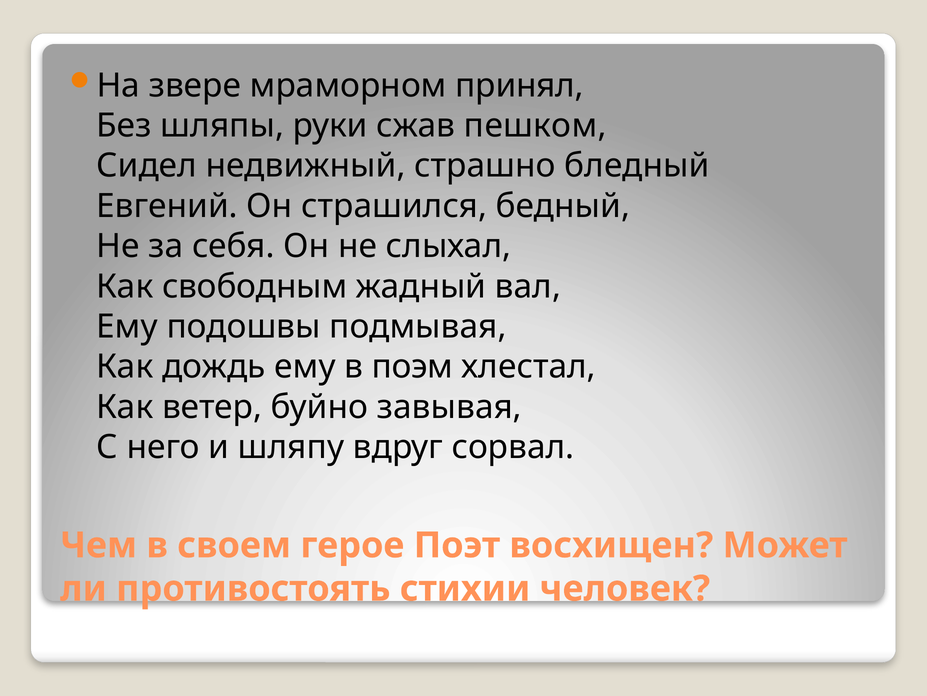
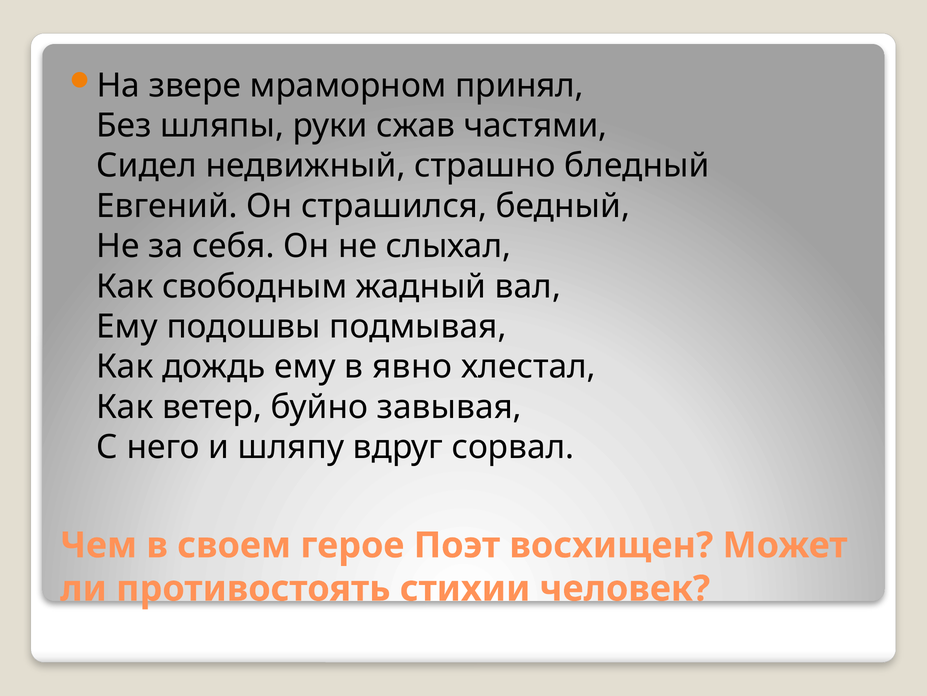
пешком: пешком -> частями (536, 126)
поэм: поэм -> явно (412, 366)
